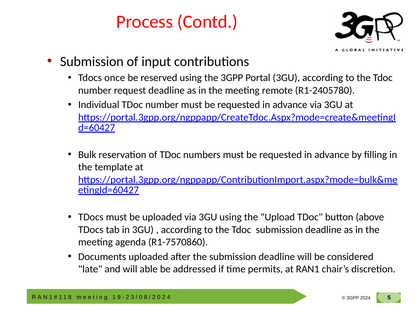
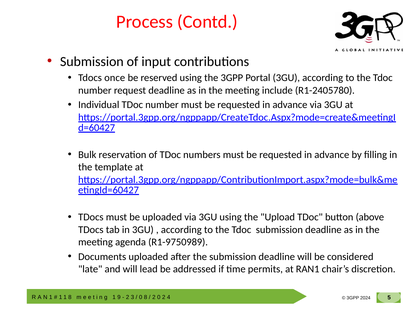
remote: remote -> include (277, 90)
R1-7570860: R1-7570860 -> R1-9750989 (178, 242)
able: able -> lead (149, 269)
